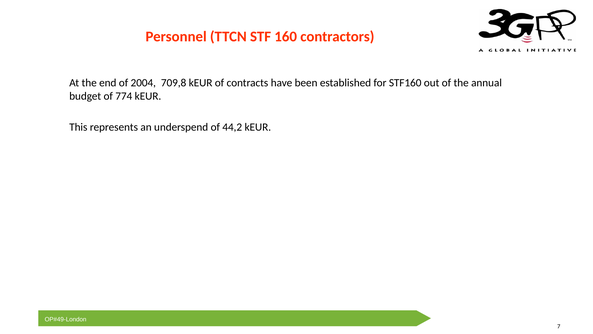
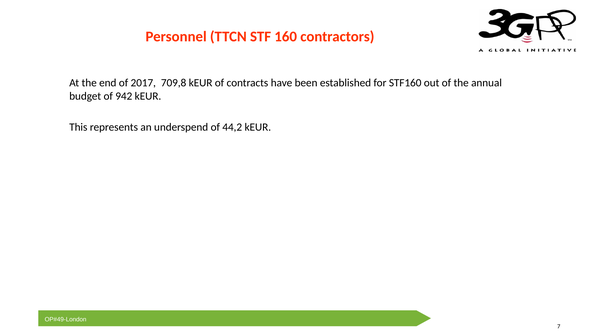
2004: 2004 -> 2017 (143, 83)
774: 774 -> 942 (124, 96)
